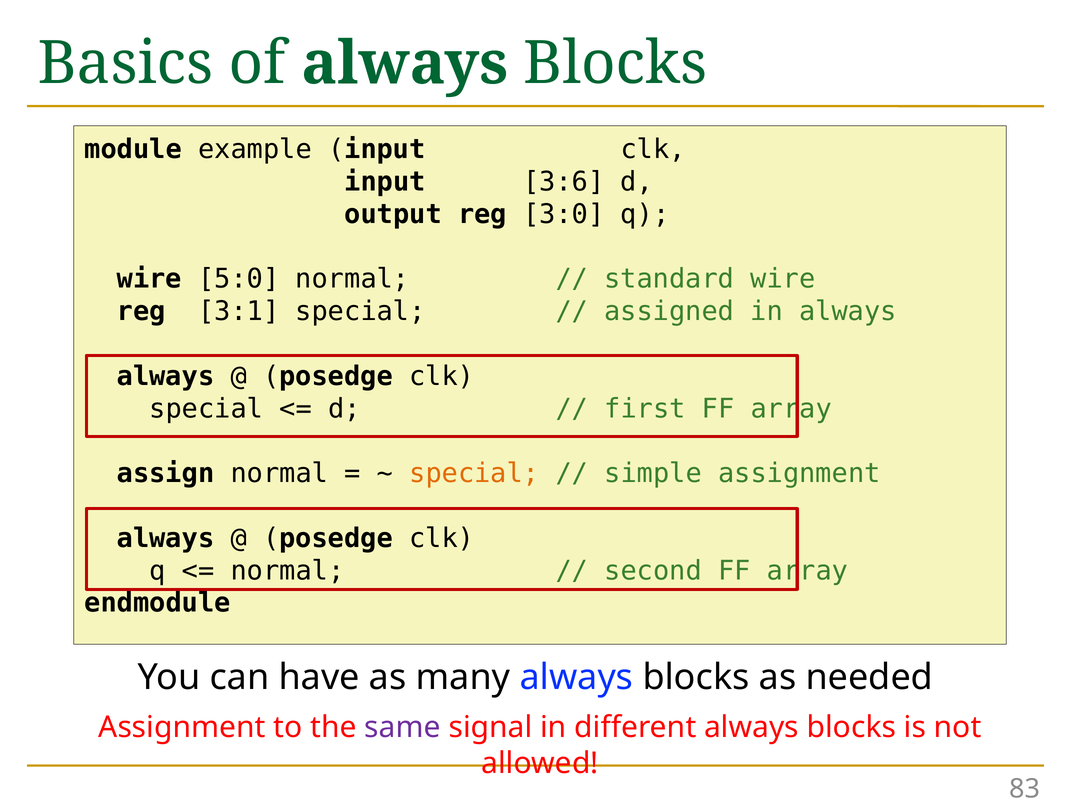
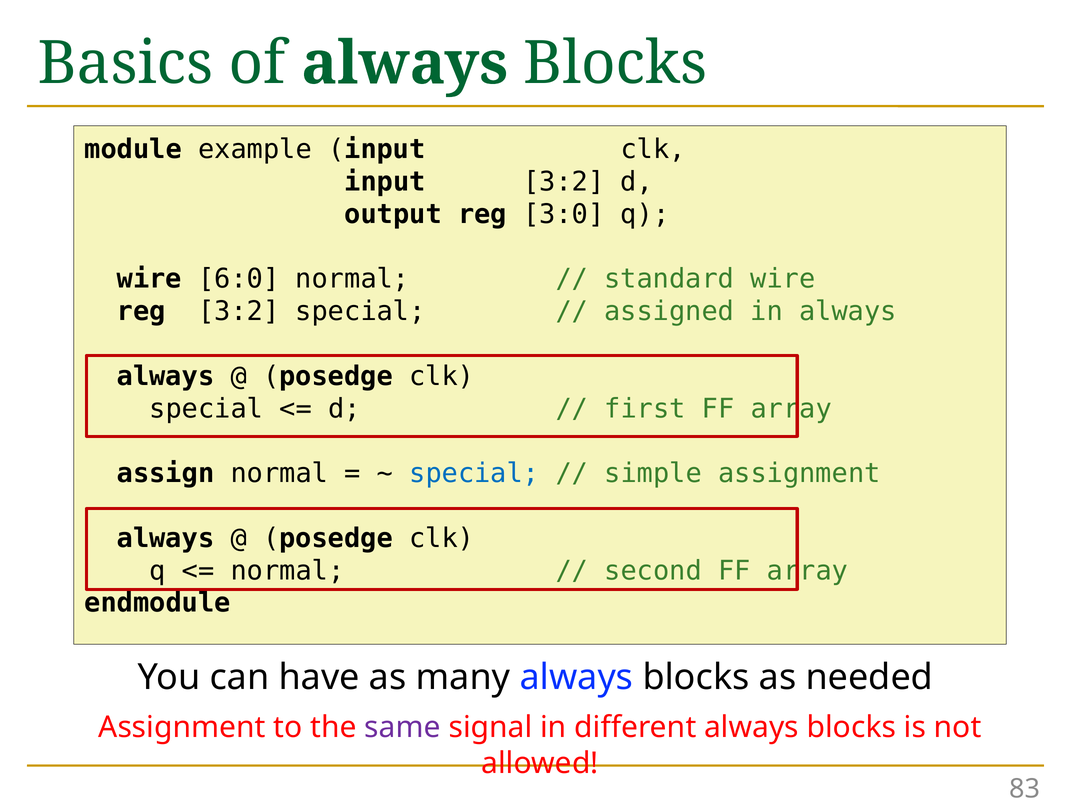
input 3:6: 3:6 -> 3:2 (564, 182)
5:0: 5:0 -> 6:0 (239, 279)
reg 3:1: 3:1 -> 3:2 (239, 311)
special colour: orange -> blue (474, 473)
